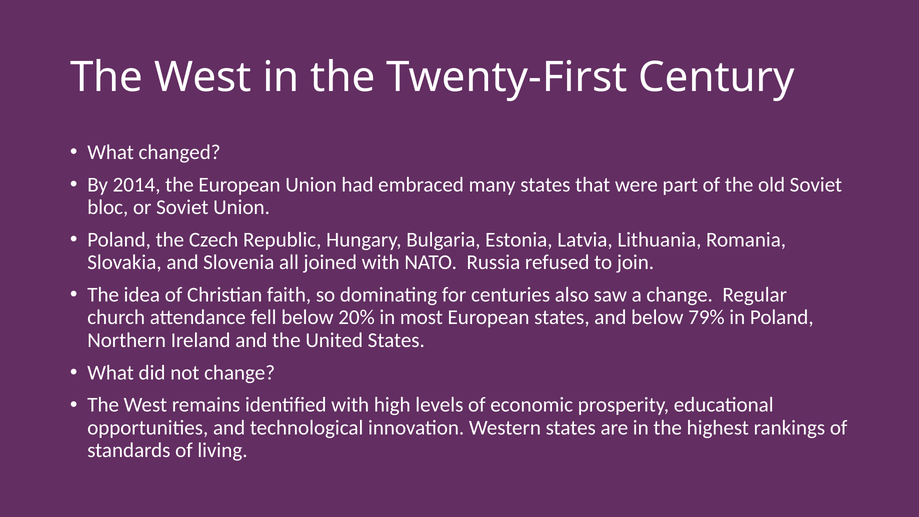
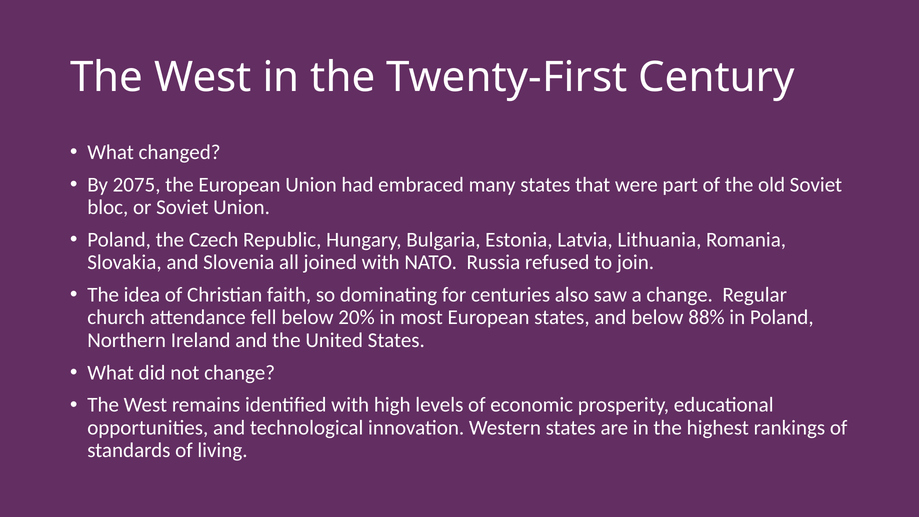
2014: 2014 -> 2075 (137, 185)
79%: 79% -> 88% (706, 317)
